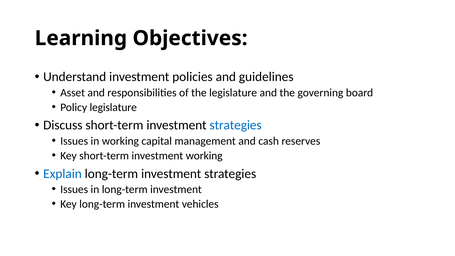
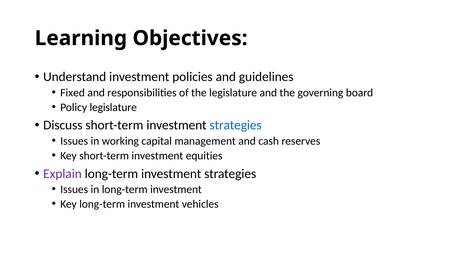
Asset: Asset -> Fixed (73, 93)
investment working: working -> equities (204, 156)
Explain colour: blue -> purple (62, 174)
